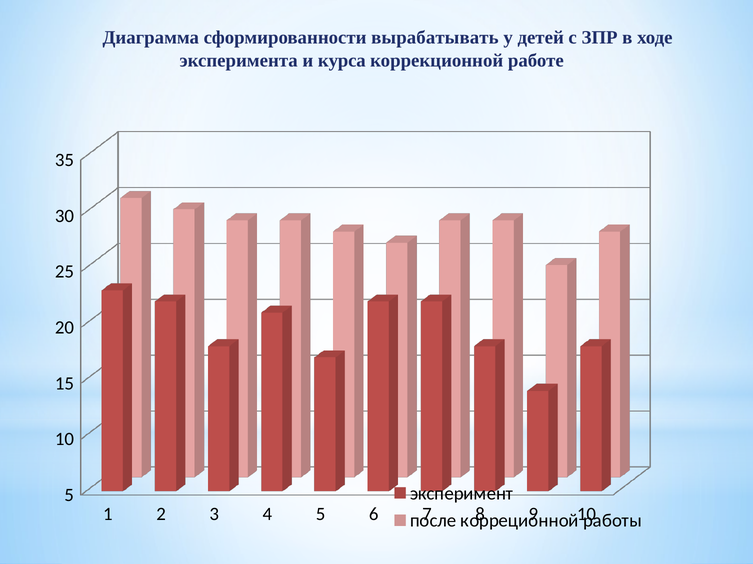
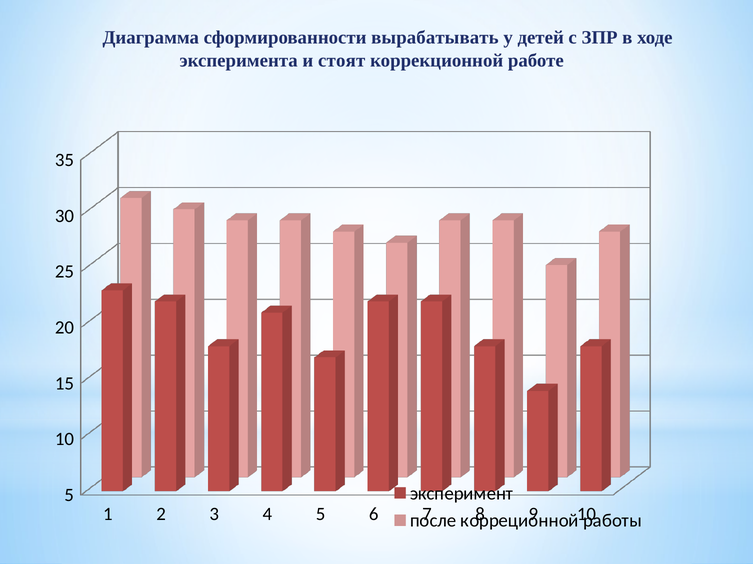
курса: курса -> стоят (342, 60)
